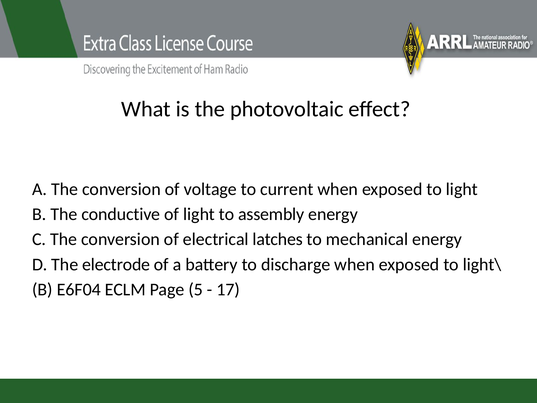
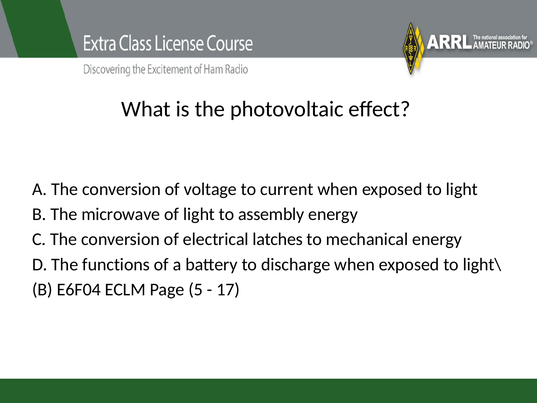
conductive: conductive -> microwave (121, 214)
electrode: electrode -> functions (116, 264)
